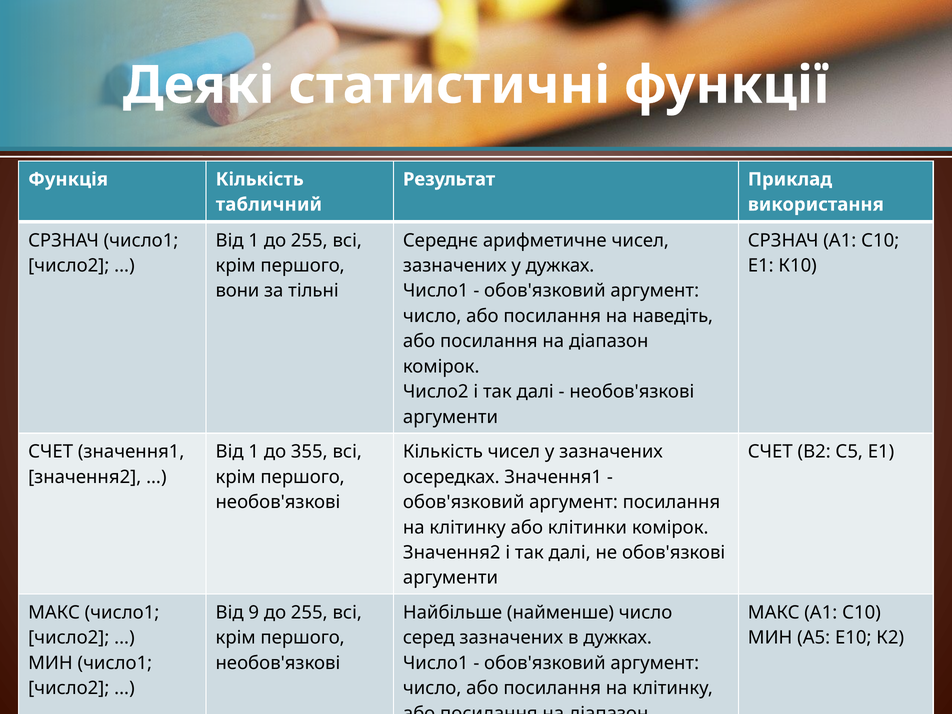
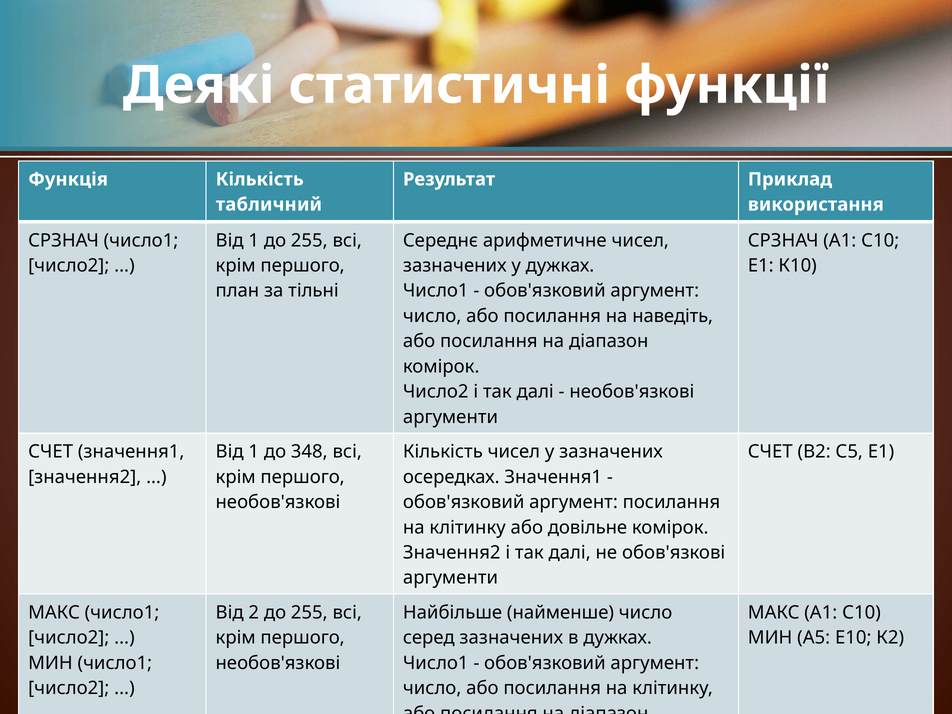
вони: вони -> план (237, 291)
355: 355 -> 348 (309, 452)
клітинки: клітинки -> довільне (587, 527)
9: 9 -> 2 (254, 613)
